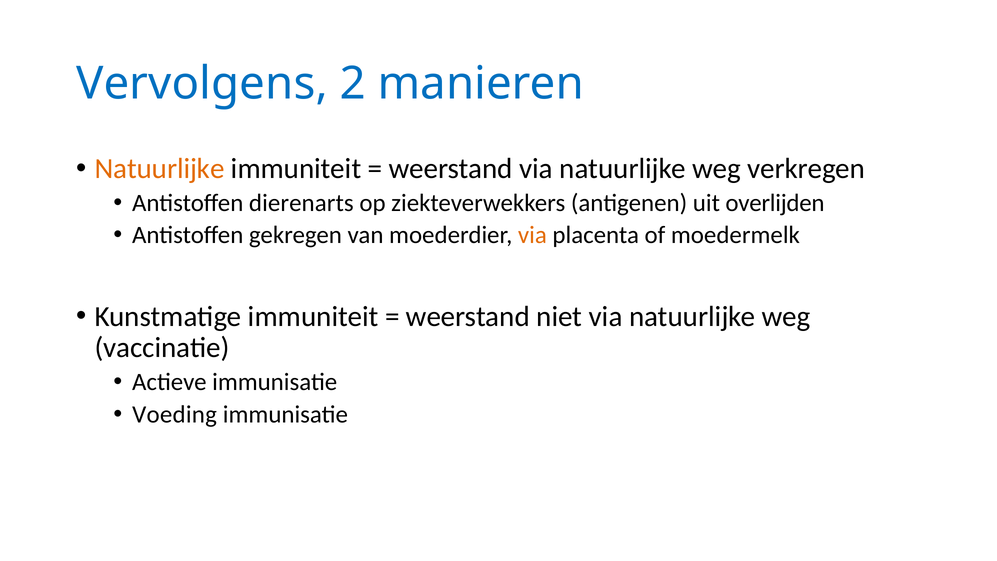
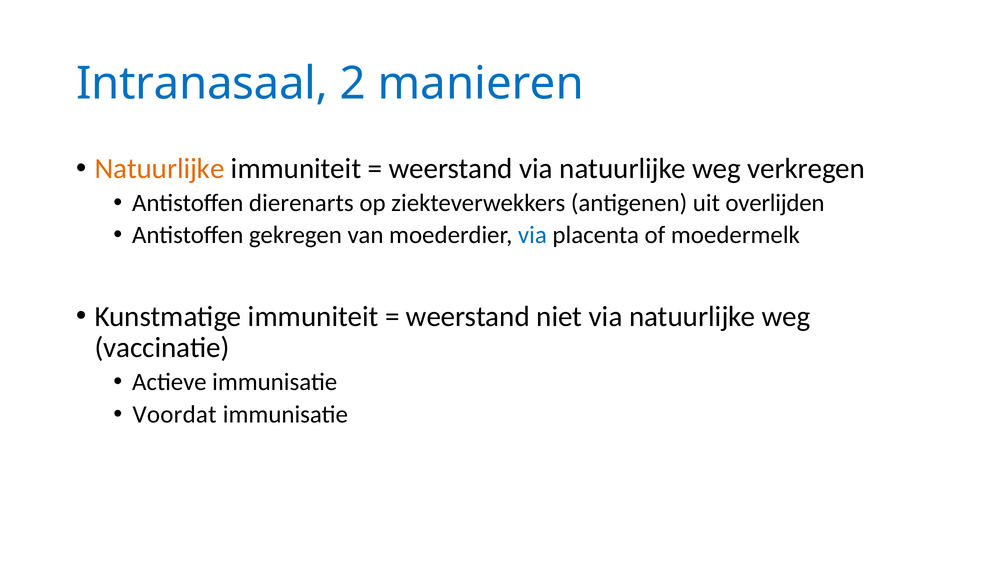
Vervolgens: Vervolgens -> Intranasaal (202, 84)
via colour: orange -> blue (532, 235)
Voeding: Voeding -> Voordat (175, 414)
